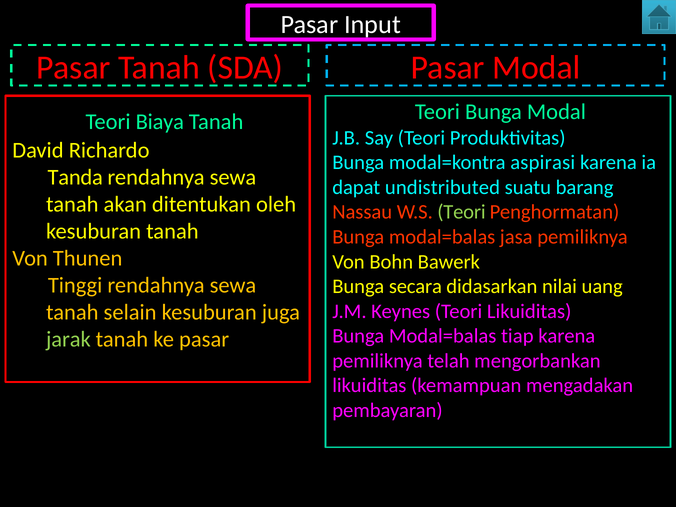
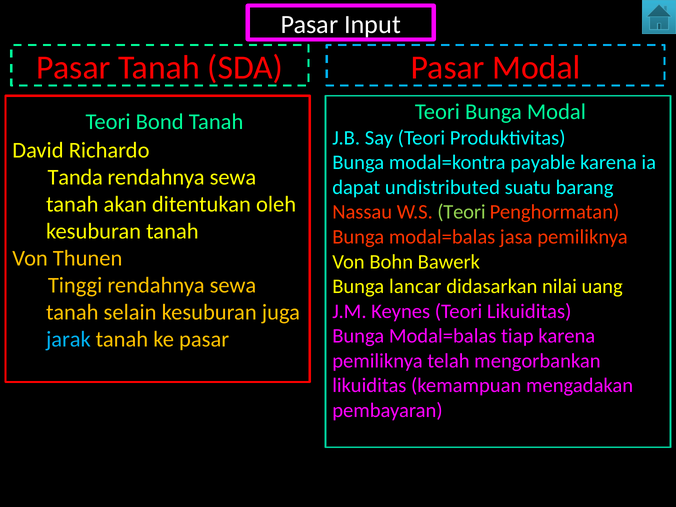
Biaya: Biaya -> Bond (160, 122)
aspirasi: aspirasi -> payable (543, 163)
secara: secara -> lancar (415, 286)
jarak colour: light green -> light blue (68, 340)
